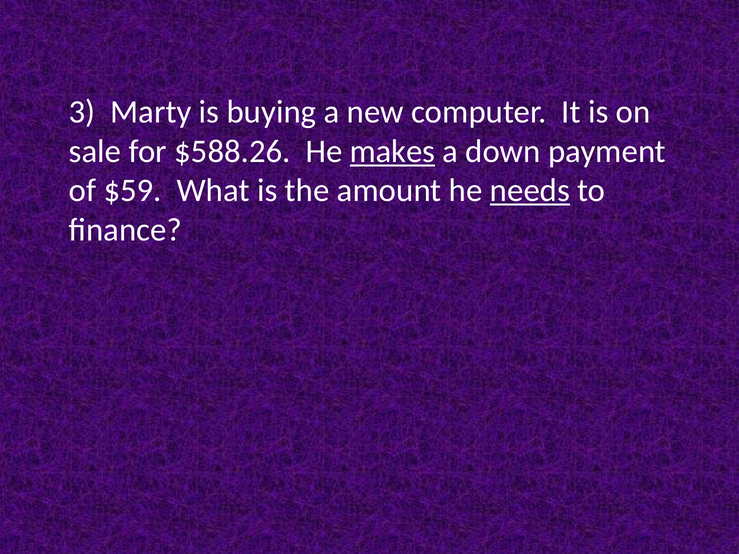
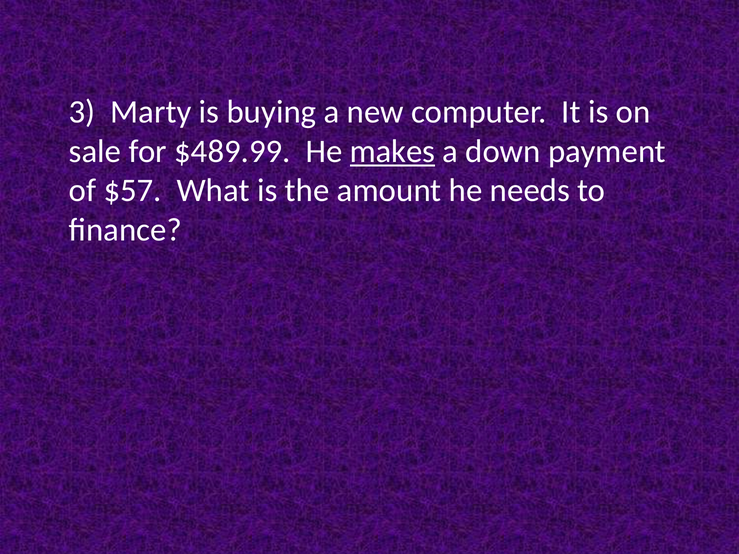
$588.26: $588.26 -> $489.99 (232, 151)
$59: $59 -> $57 (133, 191)
needs underline: present -> none (530, 191)
